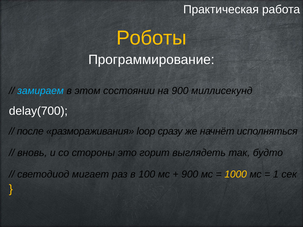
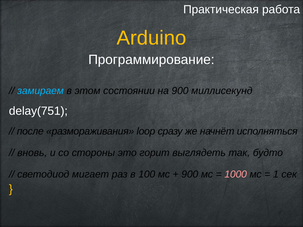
Роботы: Роботы -> Arduino (151, 38)
delay(700: delay(700 -> delay(751 (38, 111)
1000 colour: yellow -> pink (236, 174)
